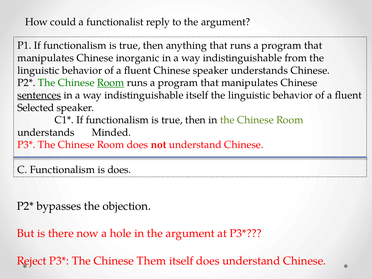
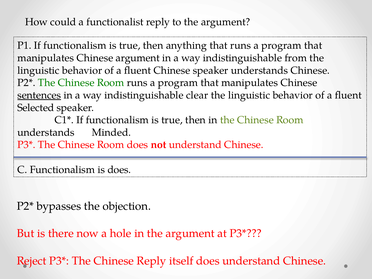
Chinese inorganic: inorganic -> argument (138, 58)
Room underline: present -> none (111, 83)
indistinguishable itself: itself -> clear (197, 95)
Chinese Them: Them -> Reply (151, 261)
